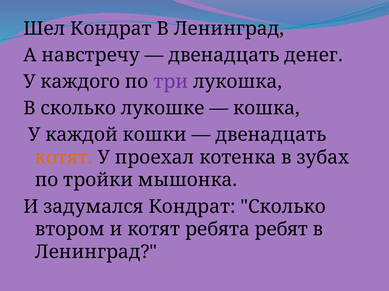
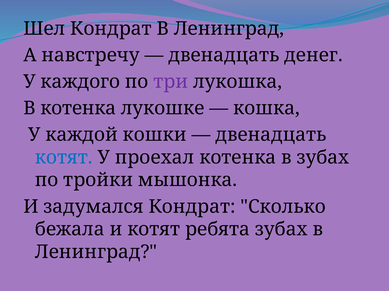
В сколько: сколько -> котенка (78, 108)
котят colour: orange -> blue (64, 158)
втором: втором -> бежала (70, 230)
ребята ребят: ребят -> зубах (281, 230)
